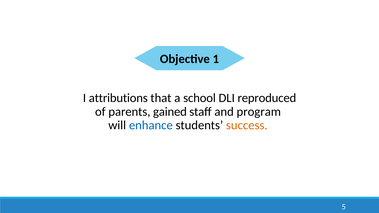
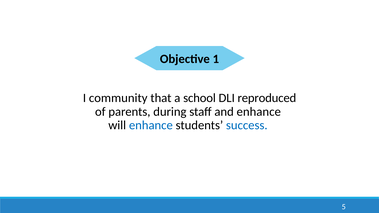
attributions: attributions -> community (118, 98)
gained: gained -> during (170, 112)
and program: program -> enhance (259, 112)
success colour: orange -> blue (247, 125)
